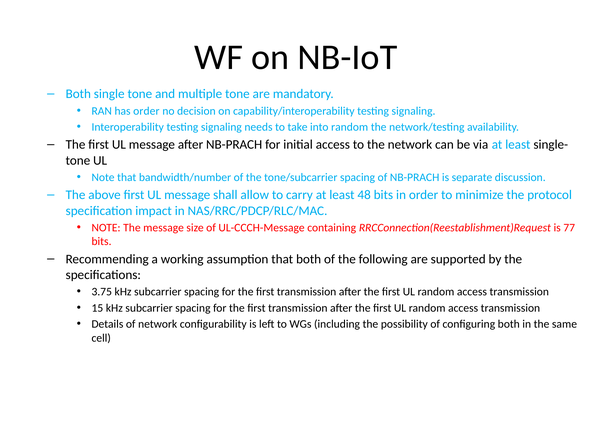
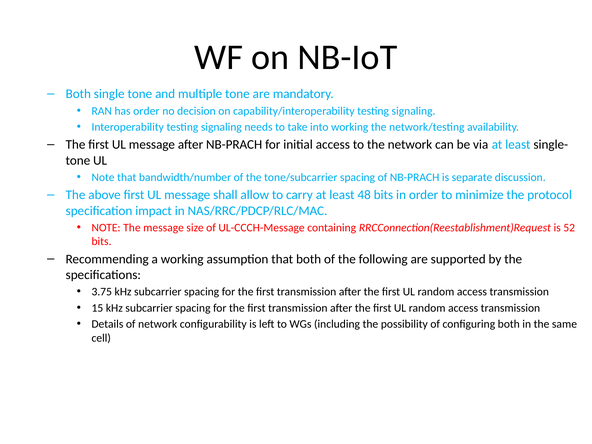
into random: random -> working (350, 127)
77: 77 -> 52 (569, 228)
